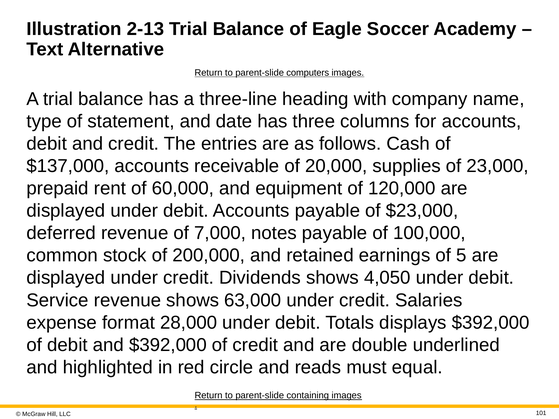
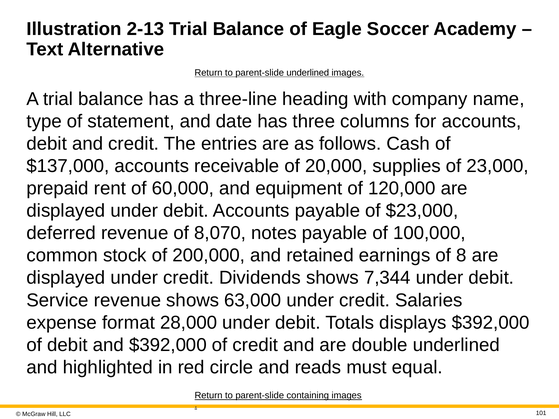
parent-slide computers: computers -> underlined (308, 73)
7,000: 7,000 -> 8,070 (220, 233)
5: 5 -> 8 (461, 256)
4,050: 4,050 -> 7,344 (387, 278)
